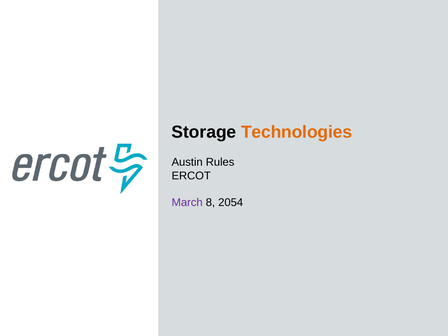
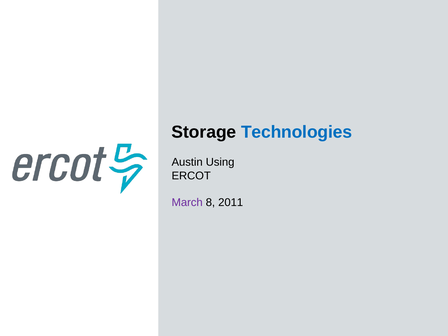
Technologies colour: orange -> blue (297, 132)
Rules: Rules -> Using (220, 162)
2054: 2054 -> 2011 (231, 203)
